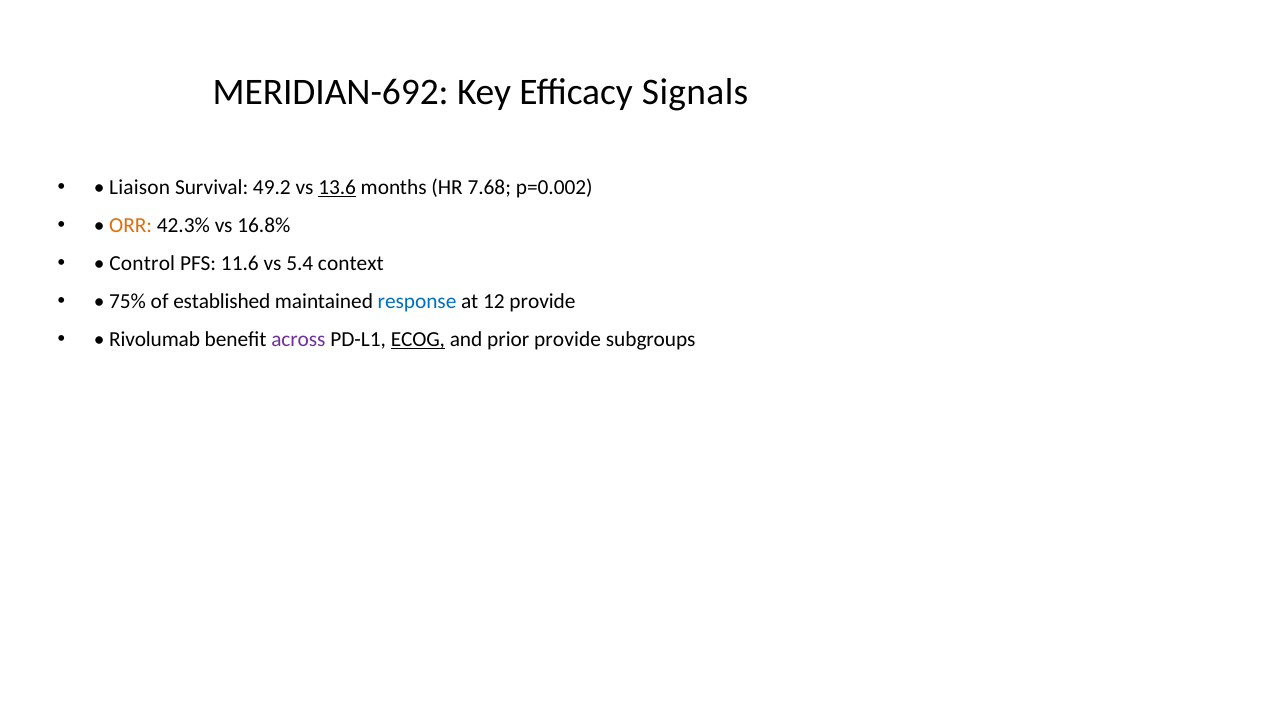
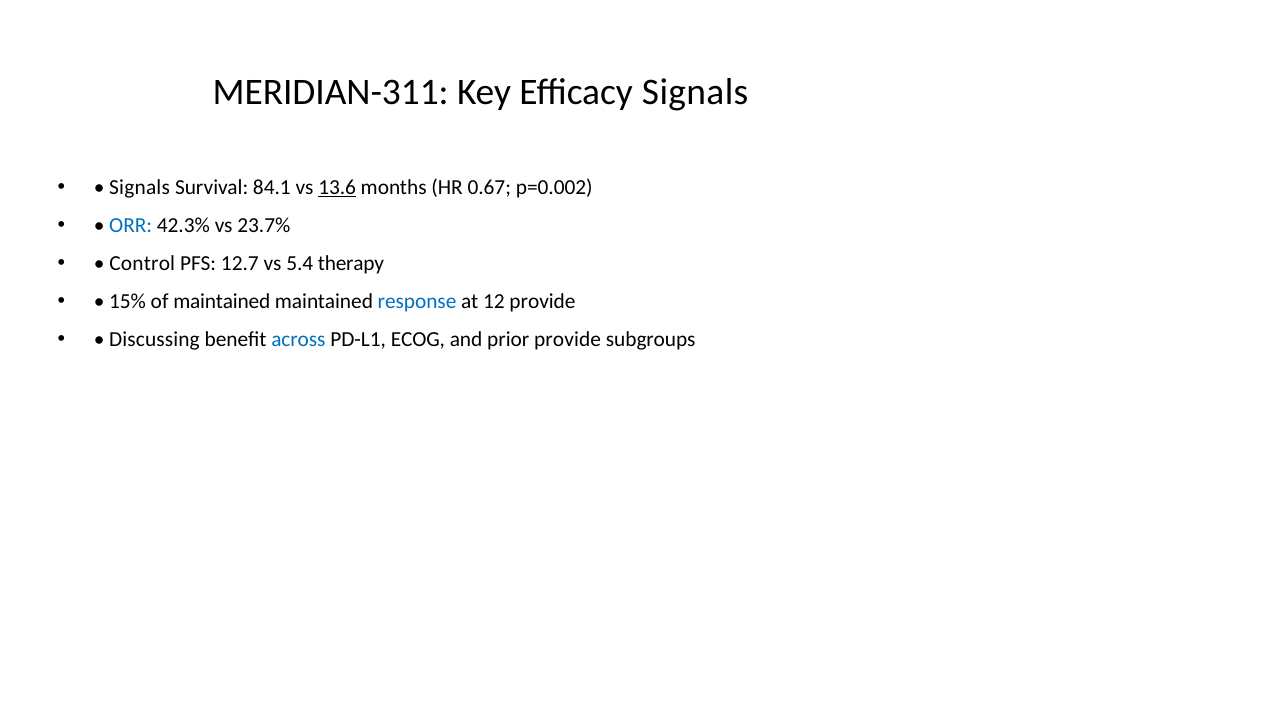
MERIDIAN-692: MERIDIAN-692 -> MERIDIAN-311 (331, 92)
Liaison: Liaison -> Signals (140, 188)
49.2: 49.2 -> 84.1 (272, 188)
7.68: 7.68 -> 0.67 (489, 188)
ORR colour: orange -> blue (131, 225)
16.8%: 16.8% -> 23.7% (264, 225)
11.6: 11.6 -> 12.7 (240, 263)
context: context -> therapy (351, 263)
75%: 75% -> 15% (128, 301)
of established: established -> maintained (222, 301)
Rivolumab: Rivolumab -> Discussing (154, 339)
across colour: purple -> blue (298, 339)
ECOG underline: present -> none (418, 339)
